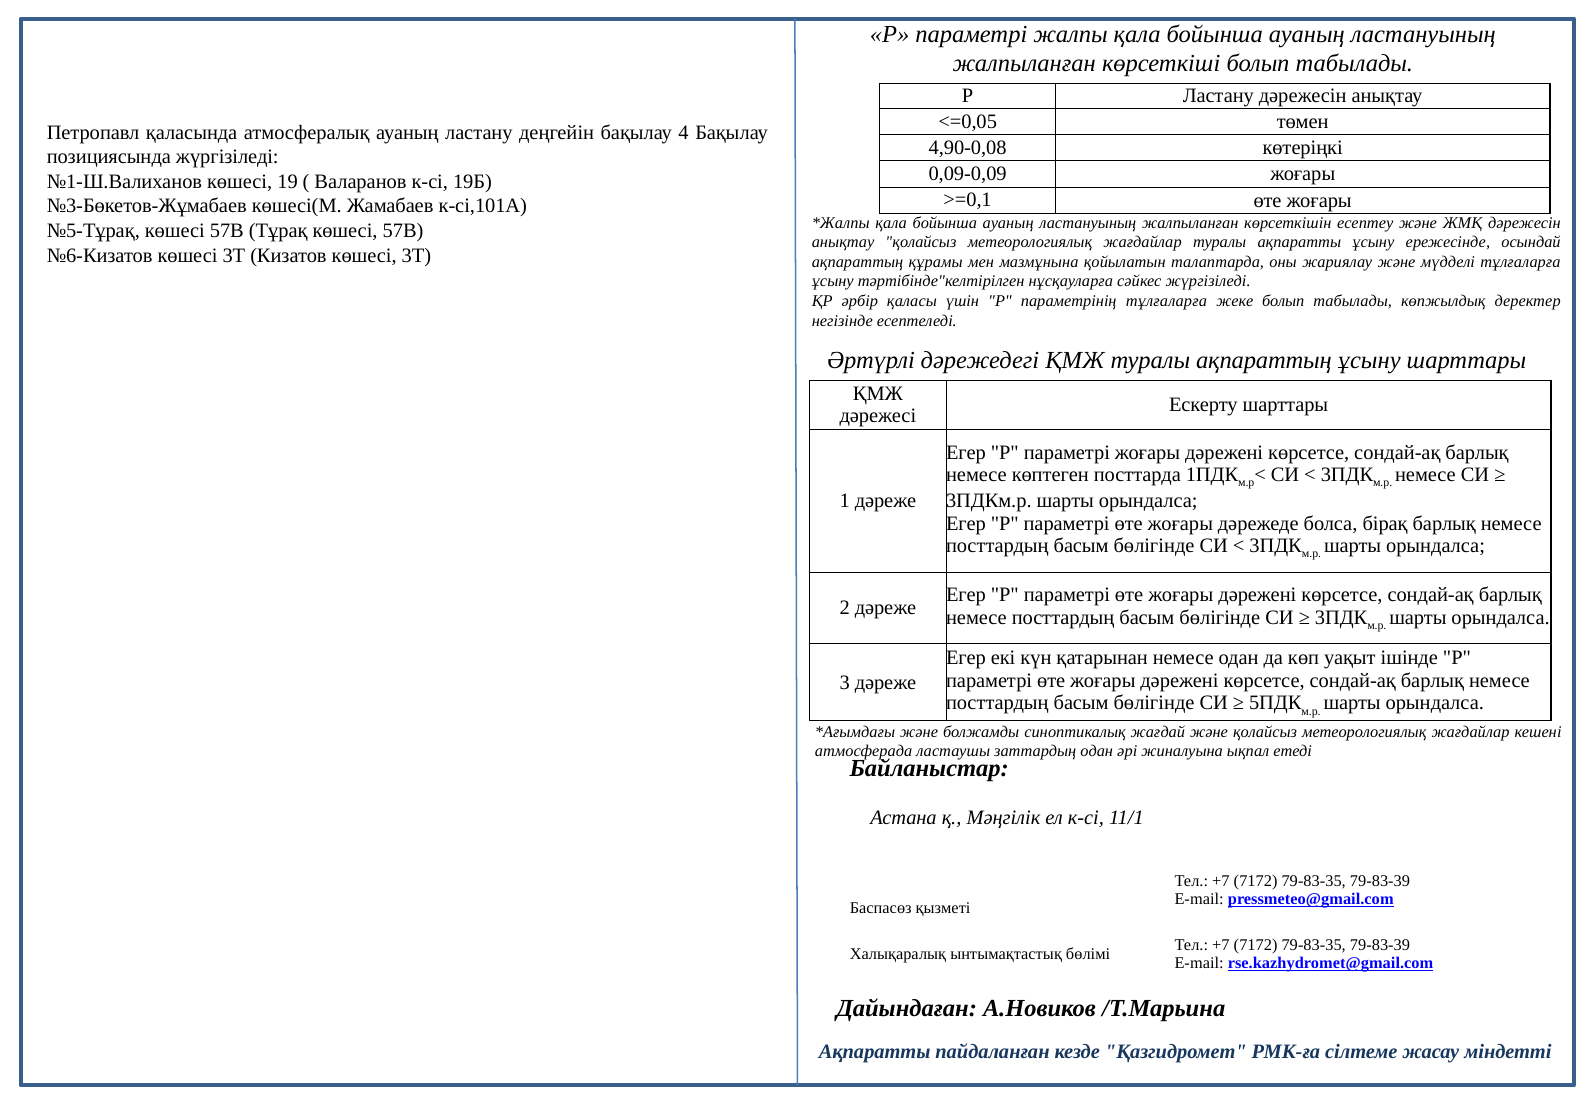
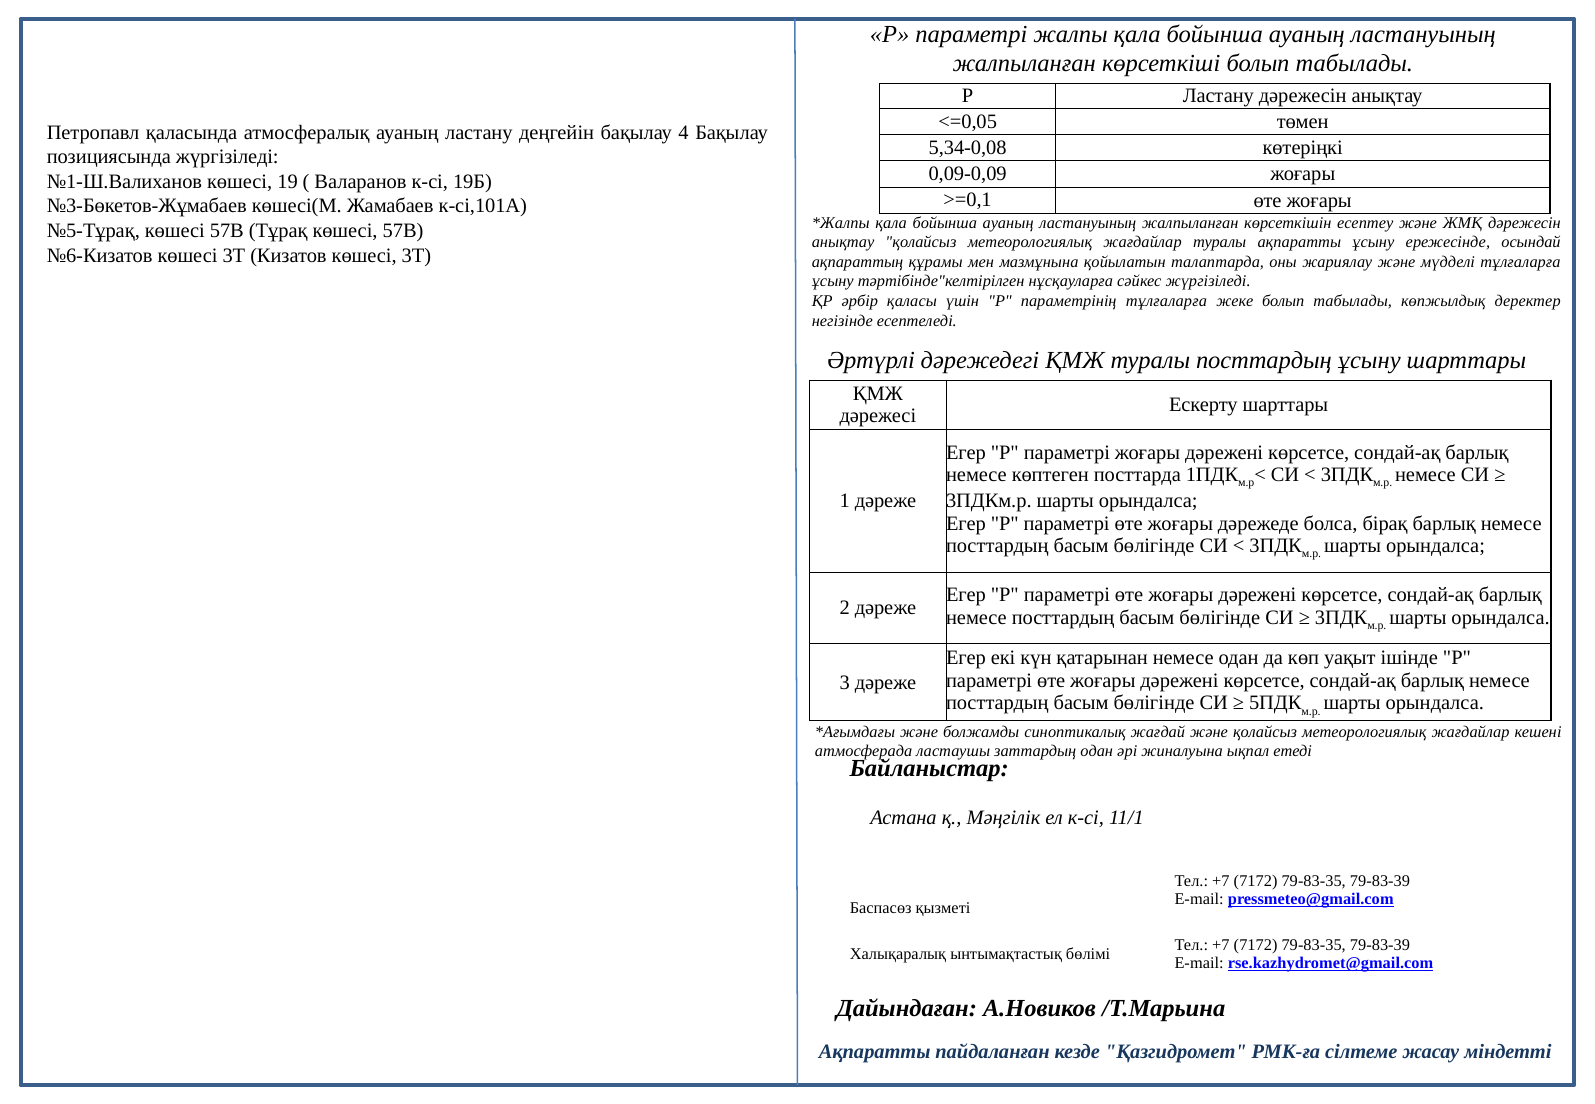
4,90-0,08: 4,90-0,08 -> 5,34-0,08 (968, 148)
туралы ақпараттың: ақпараттың -> посттардың (1264, 361)
